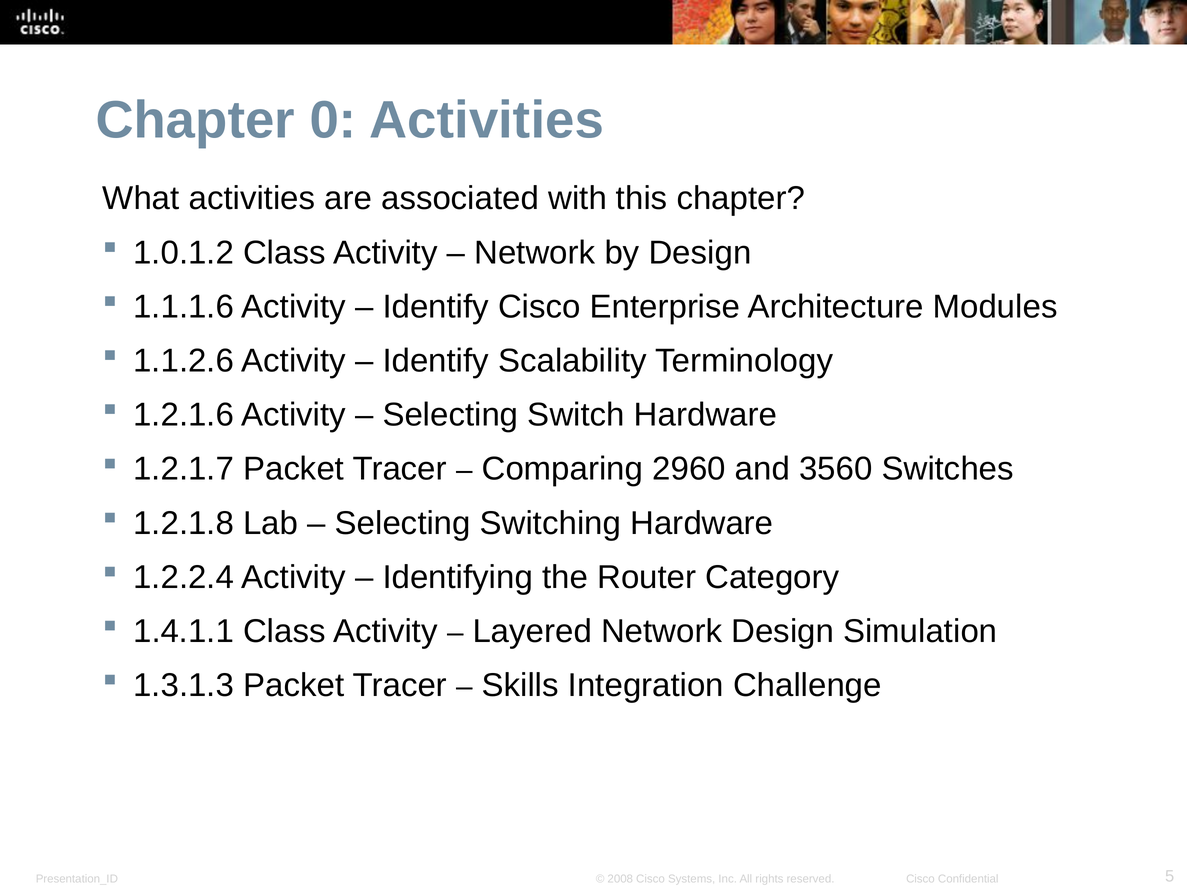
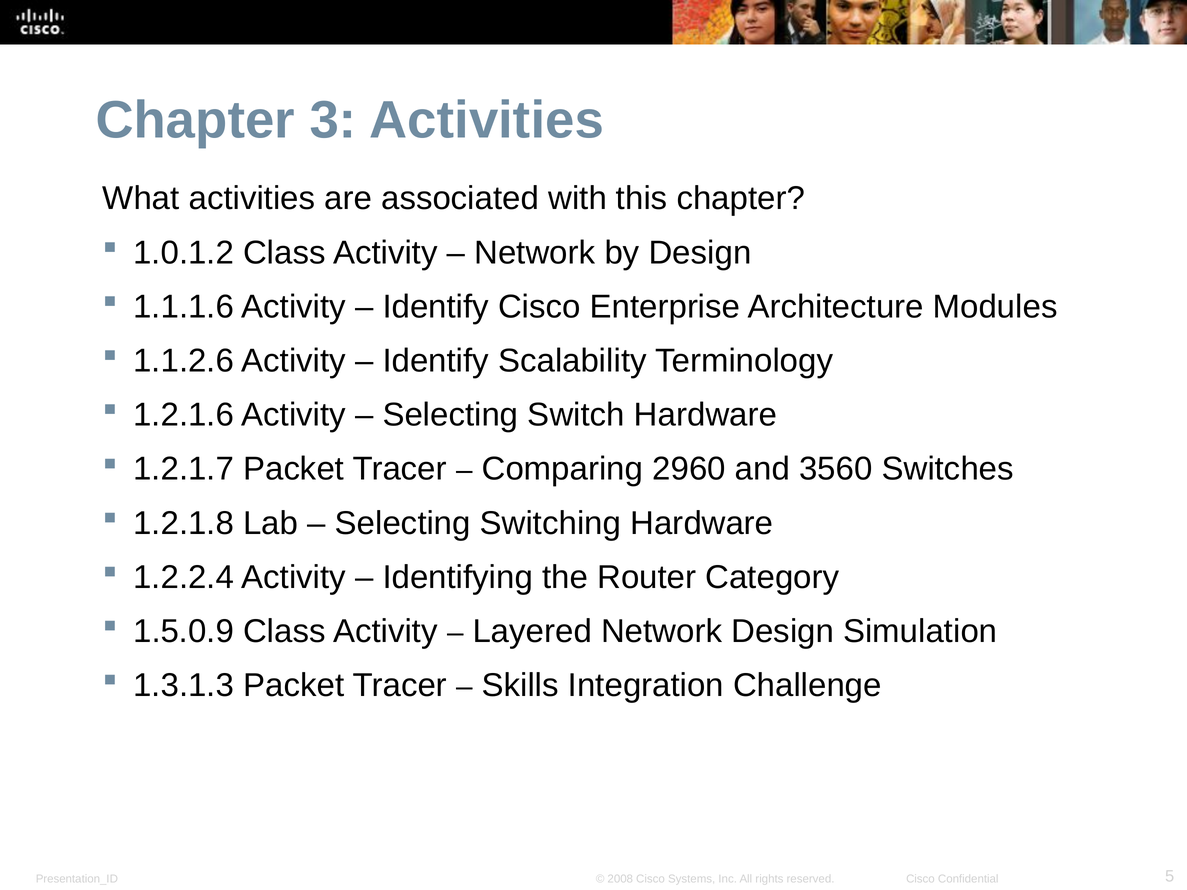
0: 0 -> 3 (333, 120)
1.4.1.1: 1.4.1.1 -> 1.5.0.9 (184, 632)
